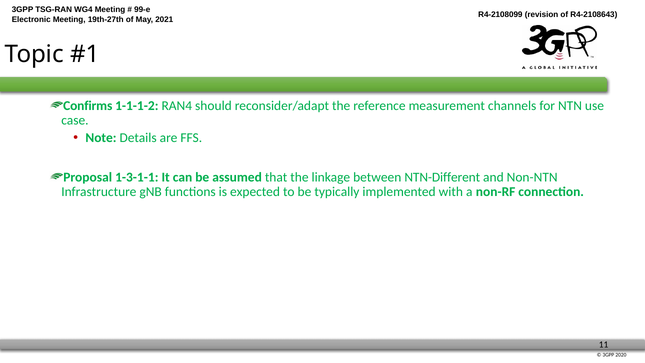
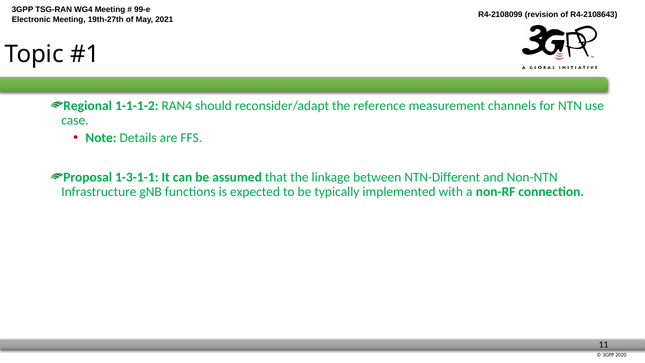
Confirms: Confirms -> Regional (88, 106)
